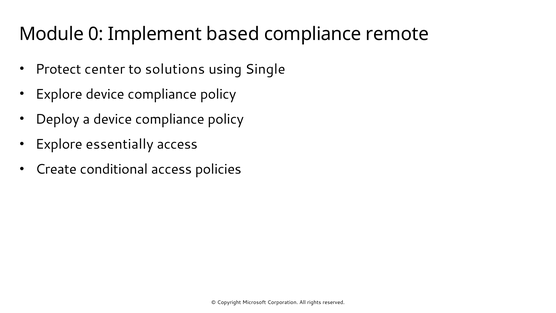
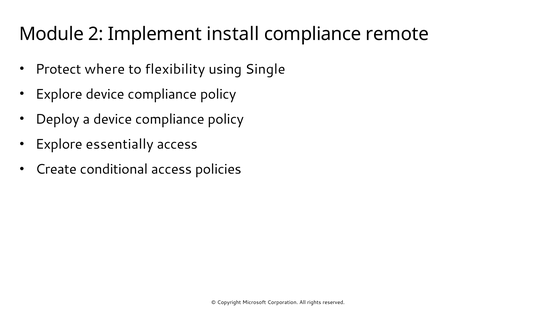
0: 0 -> 2 (96, 34)
based: based -> install (233, 34)
center: center -> where (105, 69)
solutions: solutions -> flexibility (175, 69)
